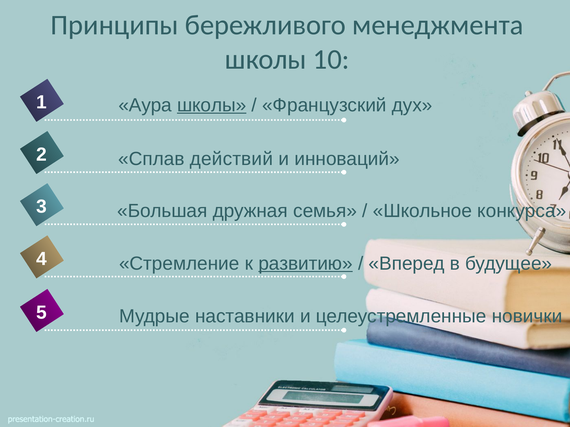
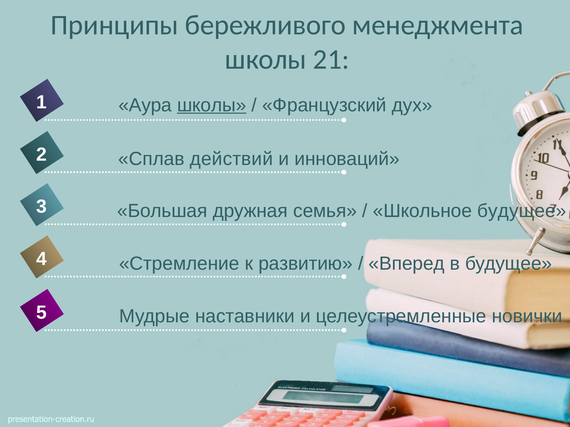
10: 10 -> 21 (331, 59)
Школьное конкурса: конкурса -> будущее (522, 211)
развитию underline: present -> none (306, 264)
